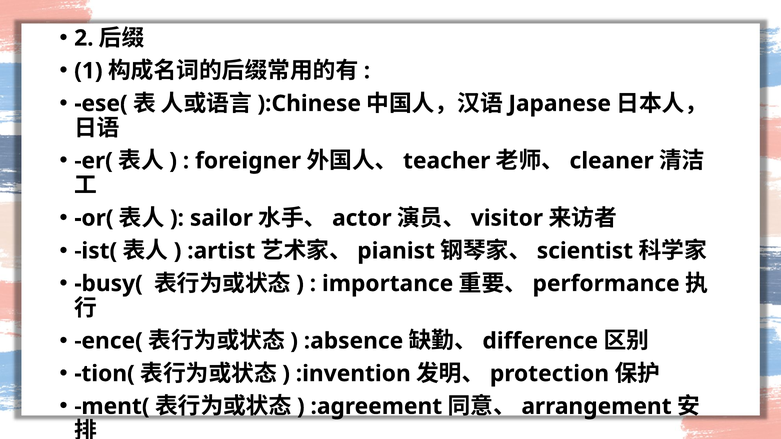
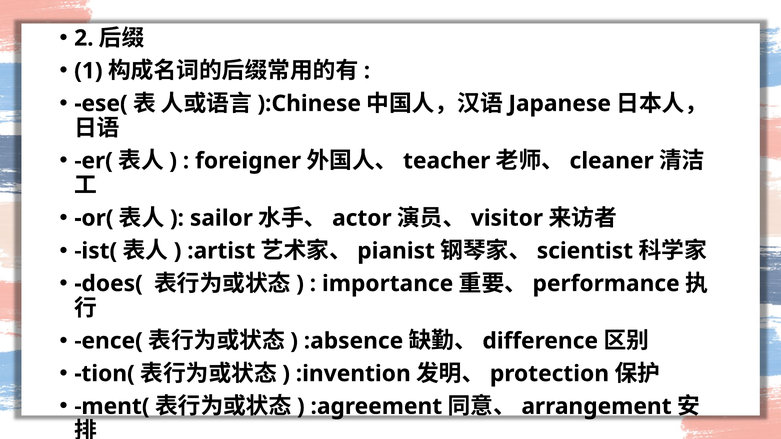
busy(: busy( -> does( (109, 284)
